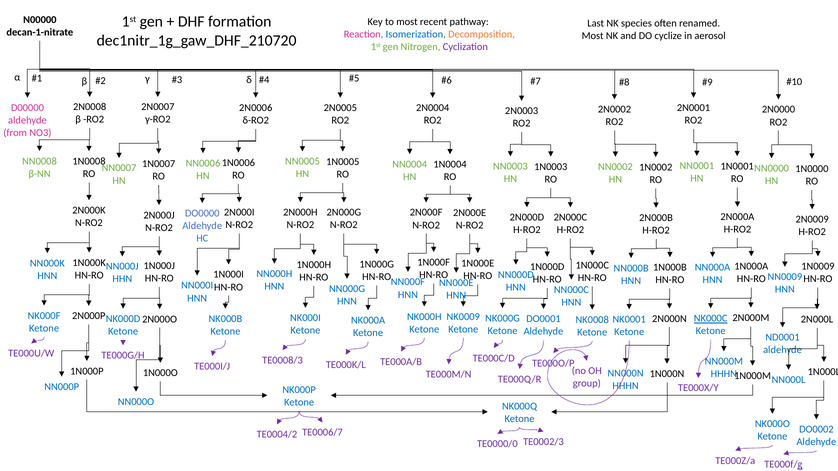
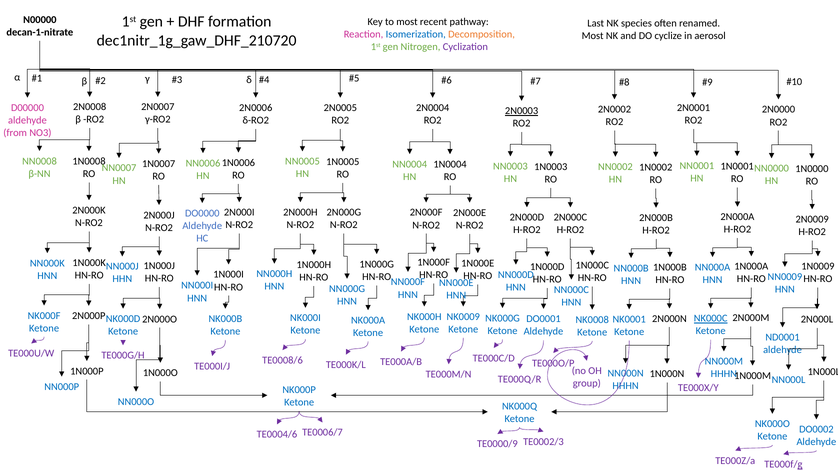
2N0003 underline: none -> present (522, 111)
TE0008/3: TE0008/3 -> TE0008/6 (283, 360)
TE0004/2: TE0004/2 -> TE0004/6 (277, 435)
TE0000/0: TE0000/0 -> TE0000/9 (497, 444)
